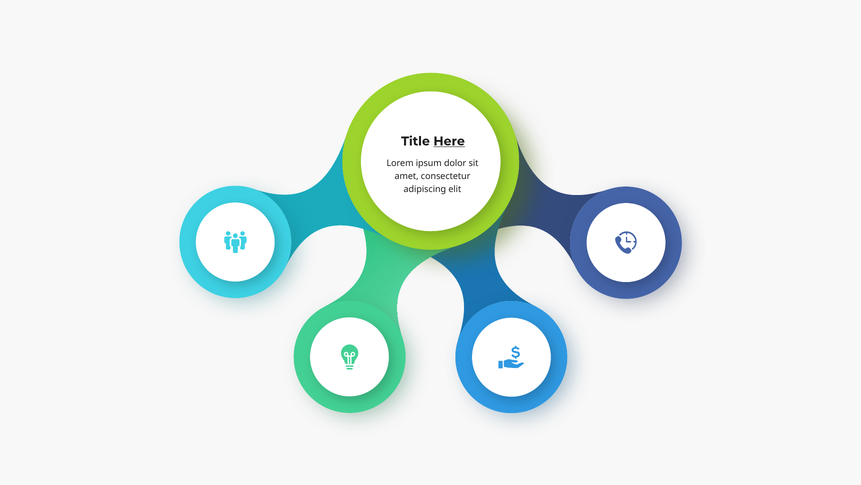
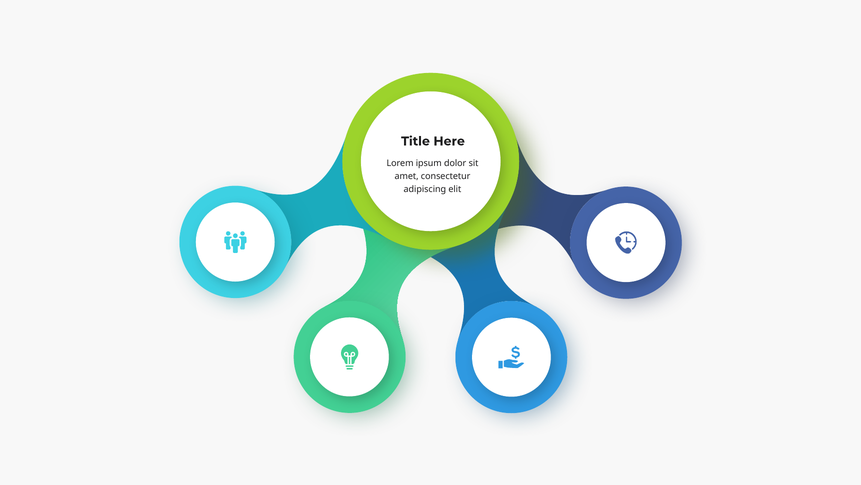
Here underline: present -> none (449, 141)
